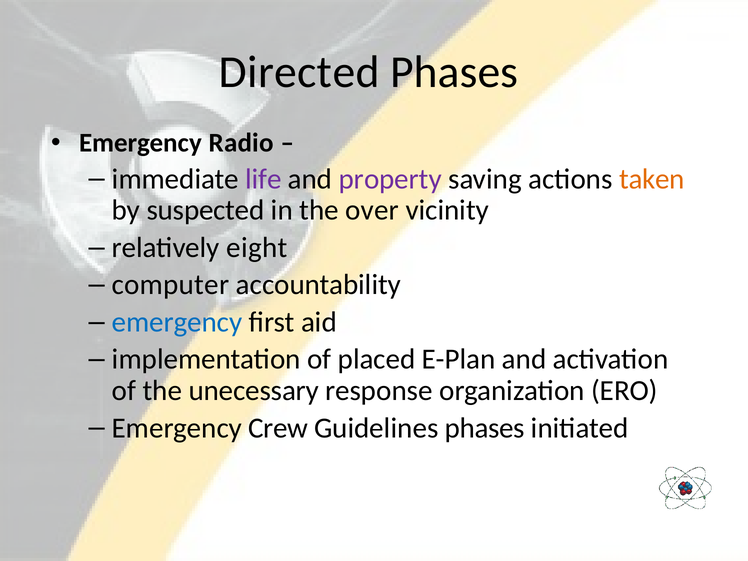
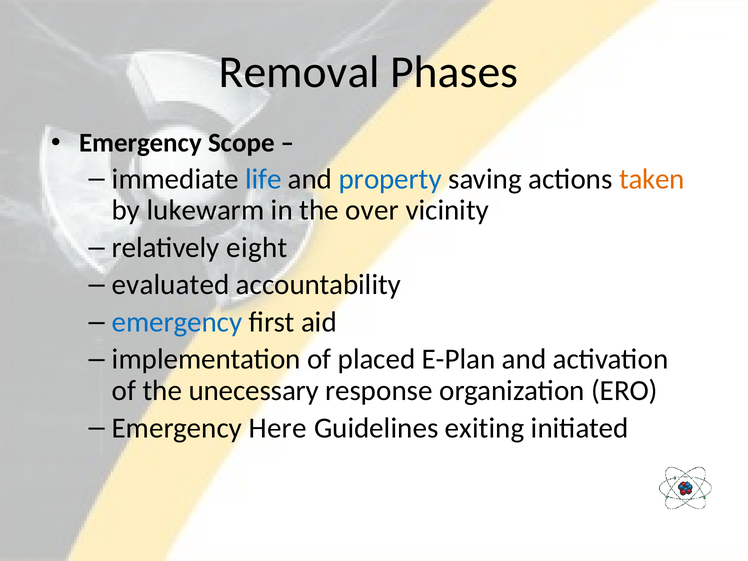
Directed: Directed -> Removal (299, 72)
Radio: Radio -> Scope (241, 143)
life colour: purple -> blue (263, 179)
property colour: purple -> blue (390, 179)
suspected: suspected -> lukewarm (205, 210)
computer: computer -> evaluated (171, 285)
Crew: Crew -> Here (278, 428)
Guidelines phases: phases -> exiting (485, 428)
